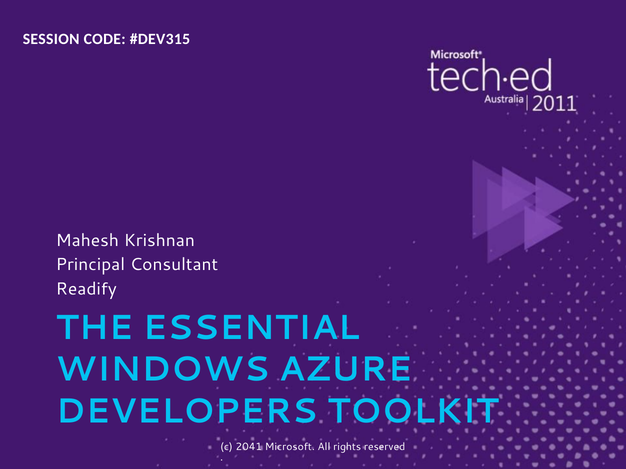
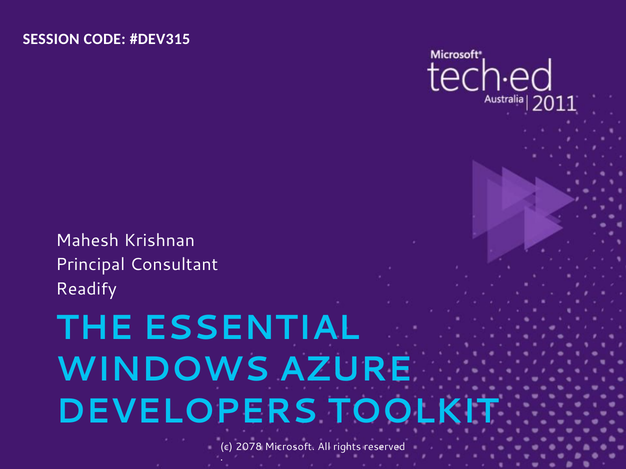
2041: 2041 -> 2078 (249, 447)
